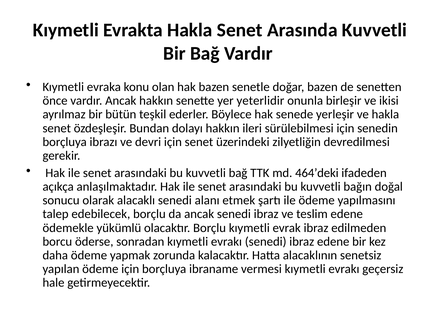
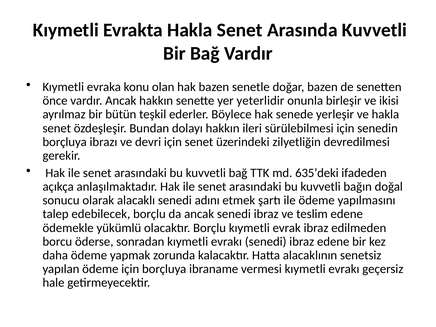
464’deki: 464’deki -> 635’deki (317, 173)
alanı: alanı -> adını (207, 200)
